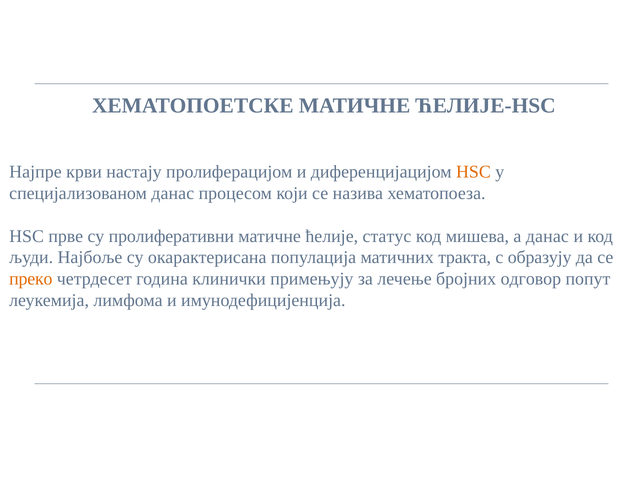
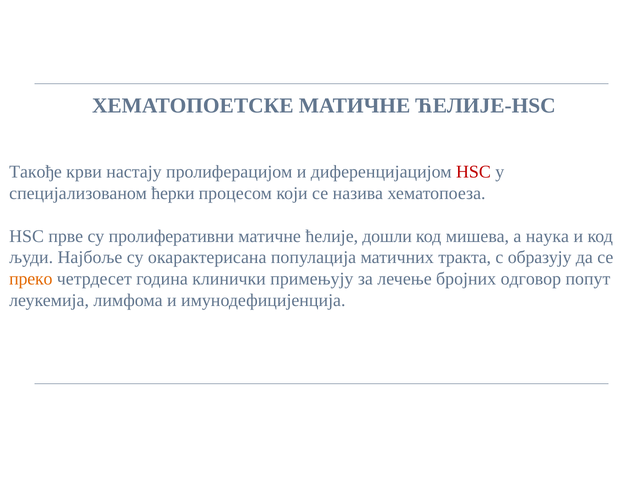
Најпре: Најпре -> Такође (36, 172)
HSC colour: orange -> red (473, 172)
специјализованом данас: данас -> ћерки (173, 193)
статус: статус -> дошли (387, 236)
а данас: данас -> наука (547, 236)
